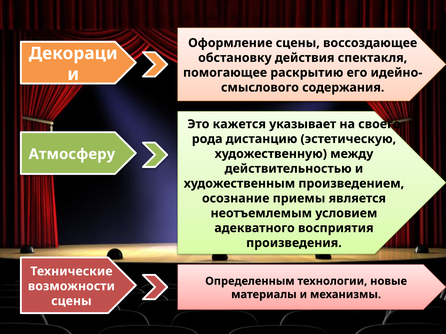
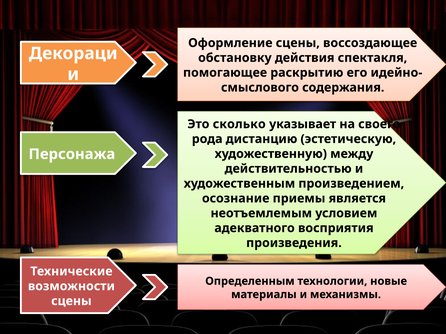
кажется: кажется -> сколько (239, 124)
Атмосферу: Атмосферу -> Персонажа (72, 154)
